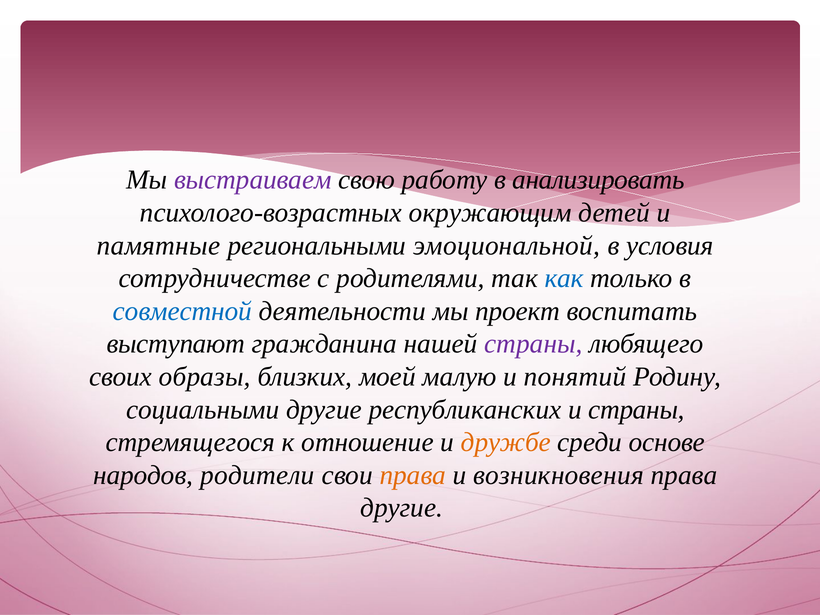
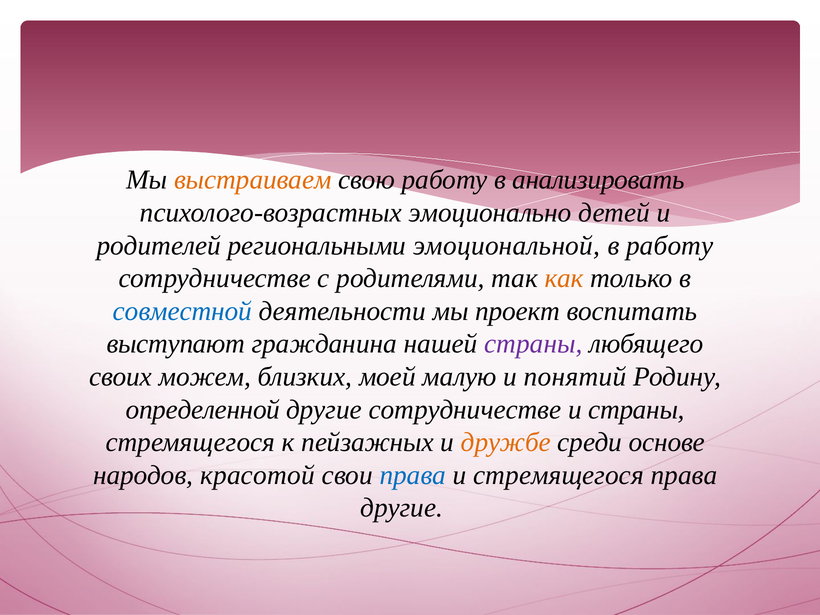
выстраиваем colour: purple -> orange (253, 180)
окружающим: окружающим -> эмоционально (490, 213)
памятные: памятные -> родителей (159, 246)
в условия: условия -> работу (670, 246)
как colour: blue -> orange (564, 278)
образы: образы -> можем (205, 377)
социальными: социальными -> определенной (203, 410)
другие республиканских: республиканских -> сотрудничестве (465, 410)
отношение: отношение -> пейзажных (368, 442)
родители: родители -> красотой (257, 475)
права colour: orange -> blue (413, 475)
и возникновения: возникновения -> стремящегося (559, 475)
